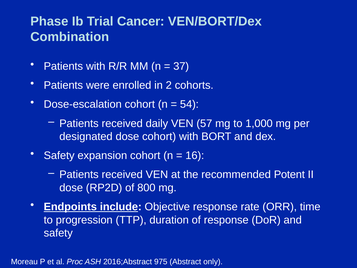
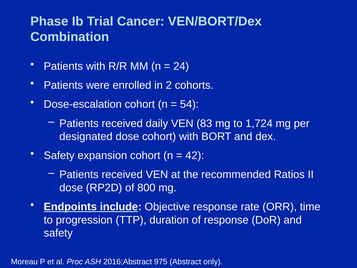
37: 37 -> 24 (181, 66)
57: 57 -> 83 (204, 123)
1,000: 1,000 -> 1,724 (259, 123)
16: 16 -> 42 (195, 155)
Potent: Potent -> Ratios (289, 174)
